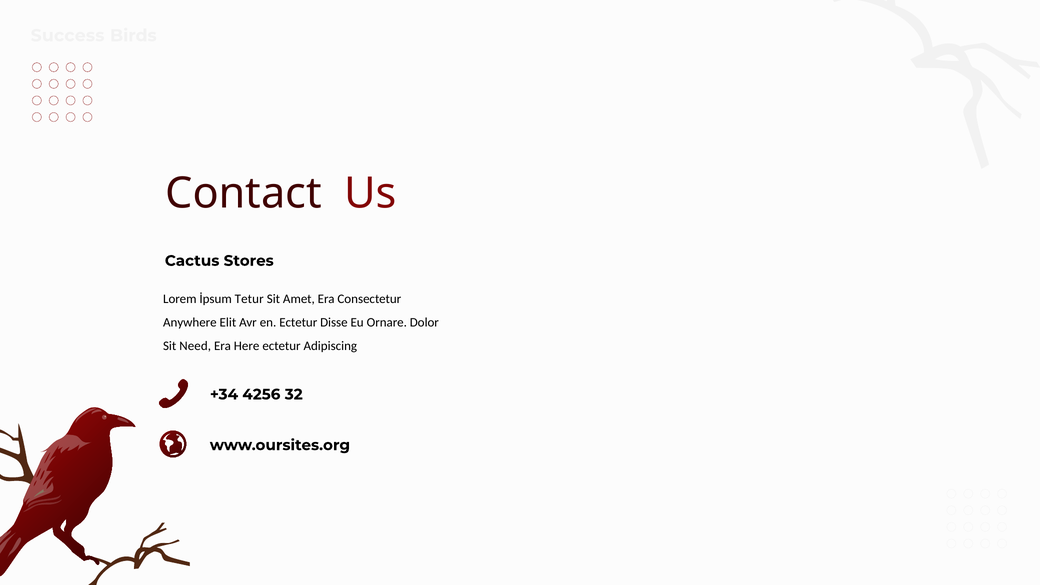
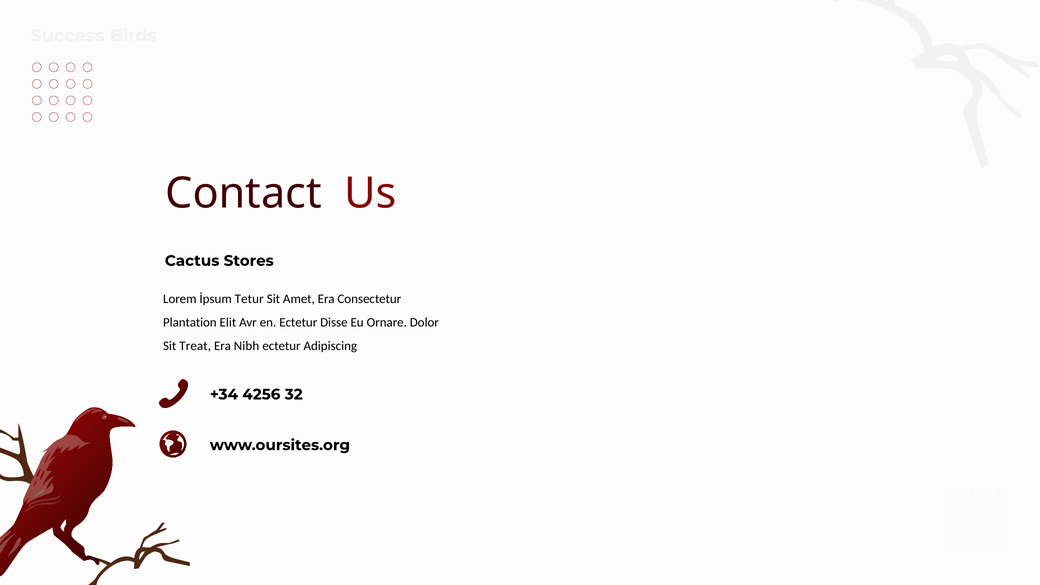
Anywhere: Anywhere -> Plantation (190, 322)
Need: Need -> Treat (195, 346)
Here: Here -> Nibh (247, 346)
